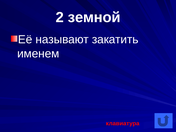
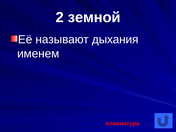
закатить: закатить -> дыхания (115, 40)
